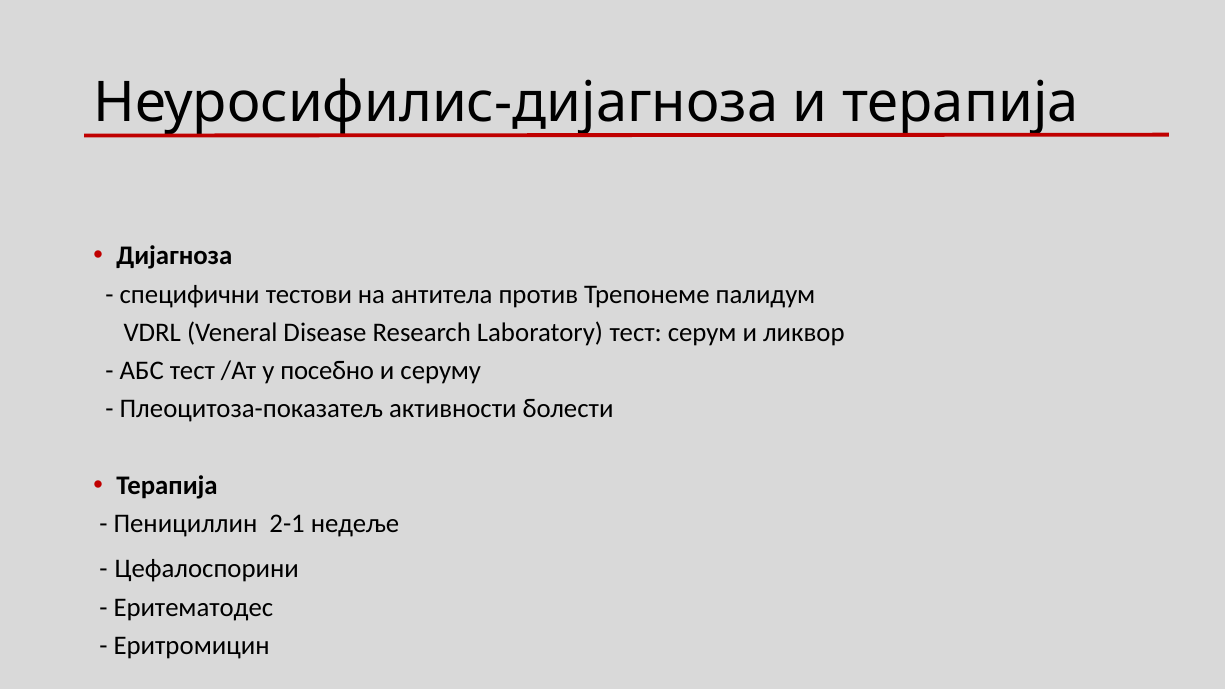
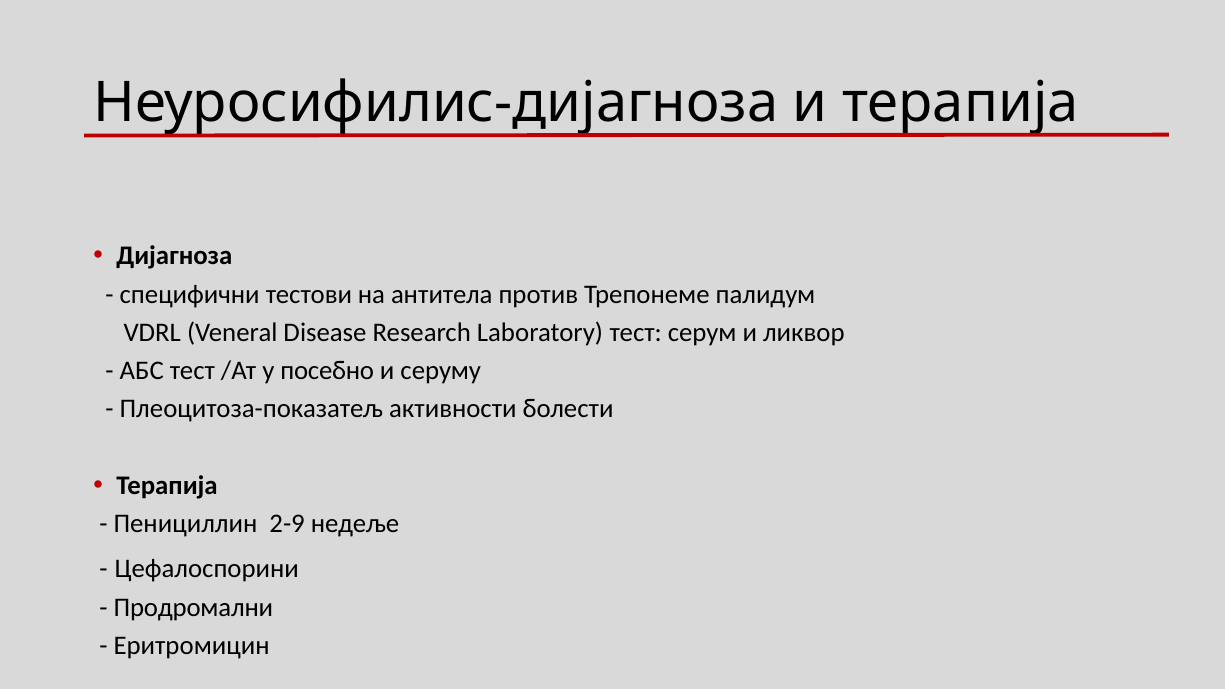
2-1: 2-1 -> 2-9 (287, 524)
Еритематодес: Еритематодес -> Продромални (193, 608)
